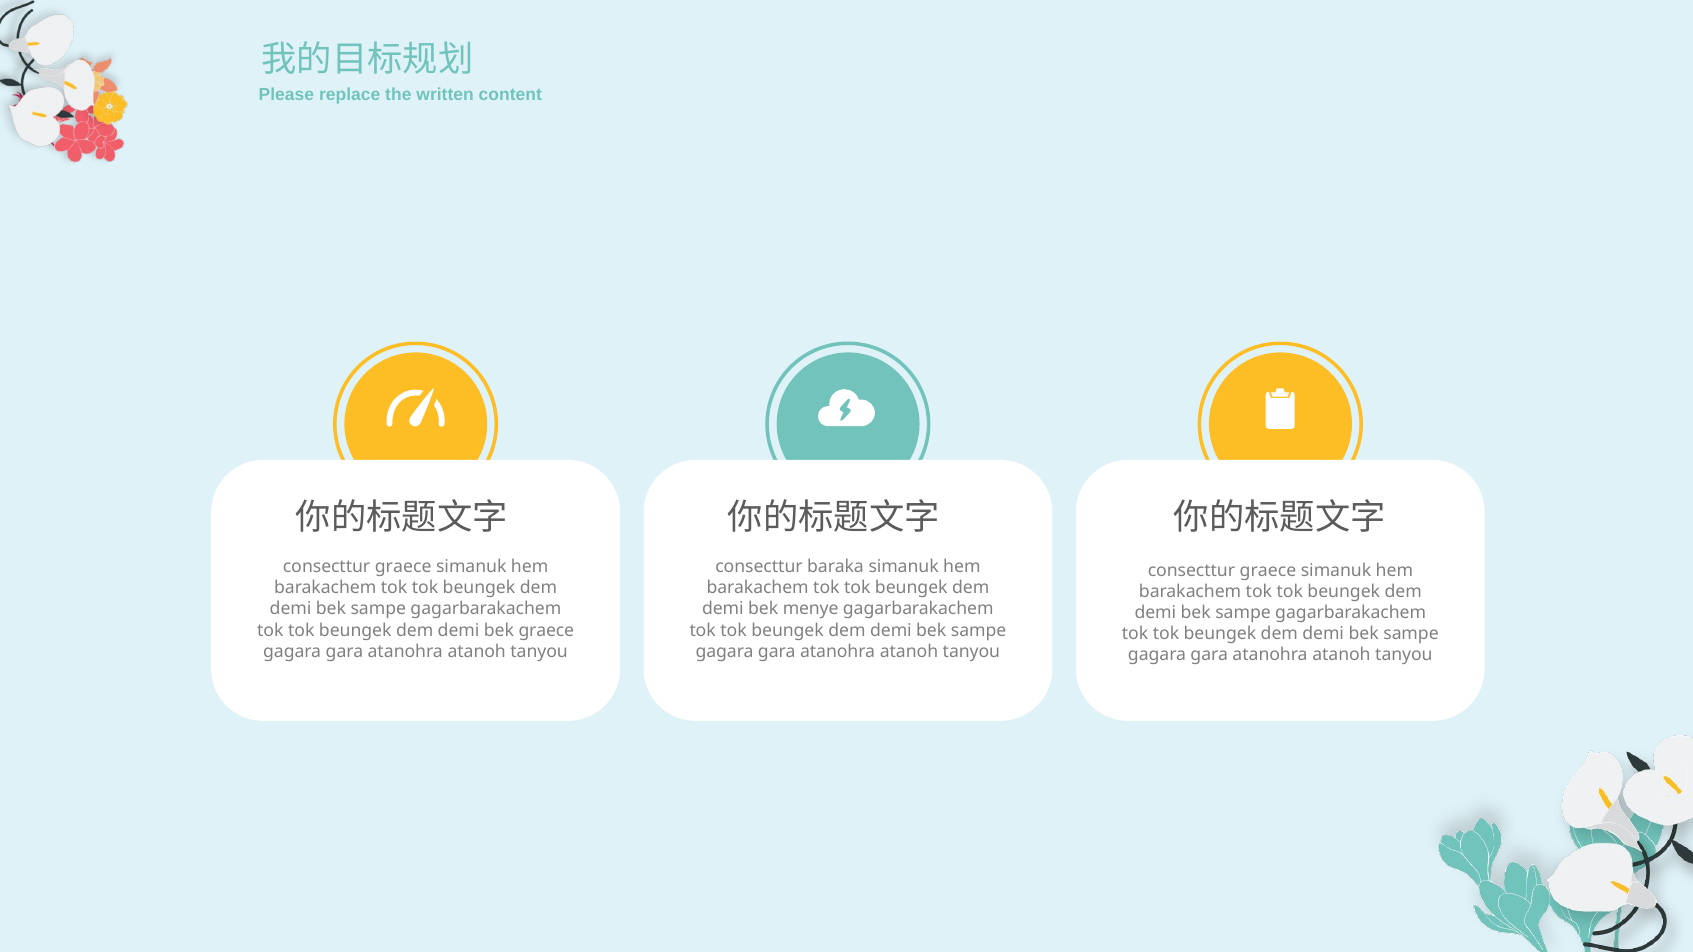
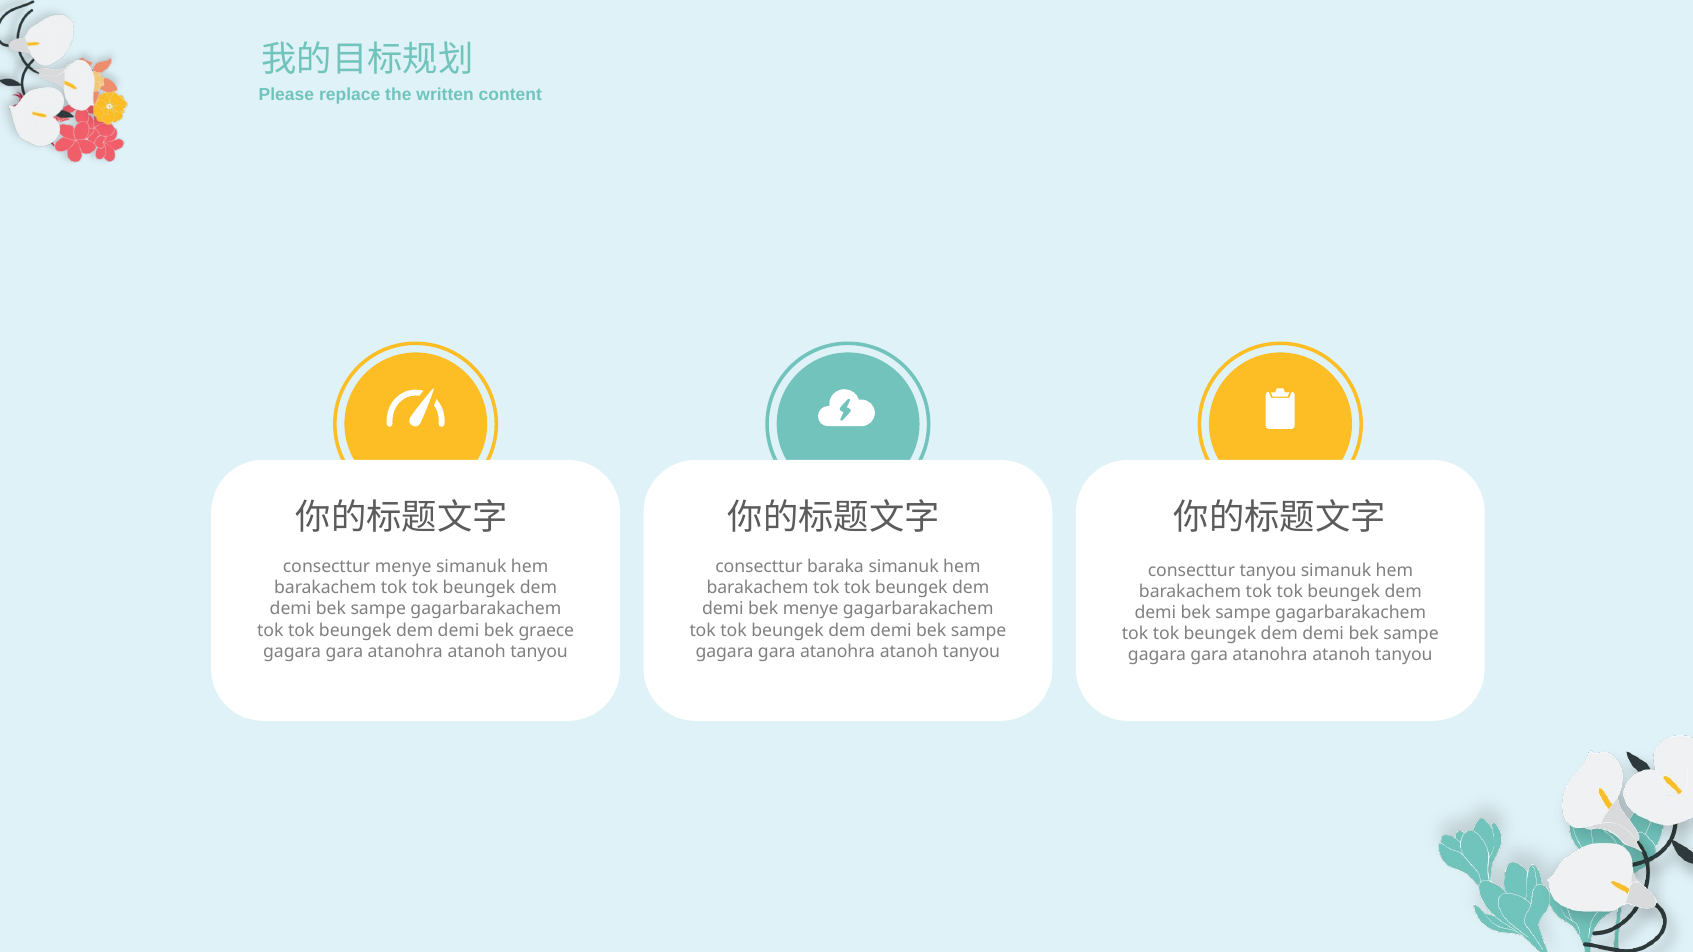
graece: graece -> menye (403, 567)
graece: graece -> tanyou (1268, 570)
